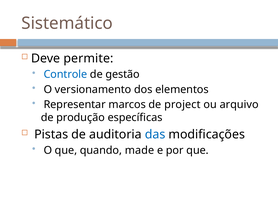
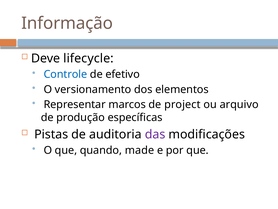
Sistemático: Sistemático -> Informação (67, 23)
permite: permite -> lifecycle (88, 58)
gestão: gestão -> efetivo (123, 74)
das colour: blue -> purple (155, 134)
